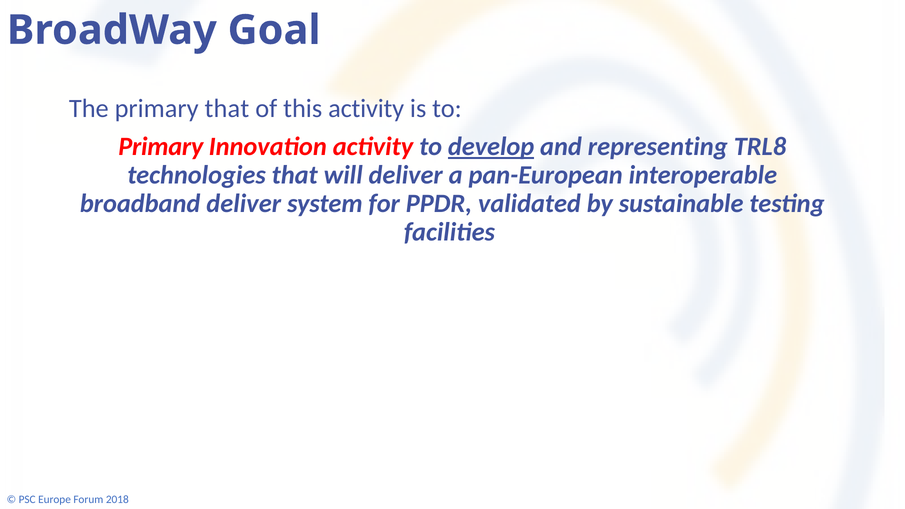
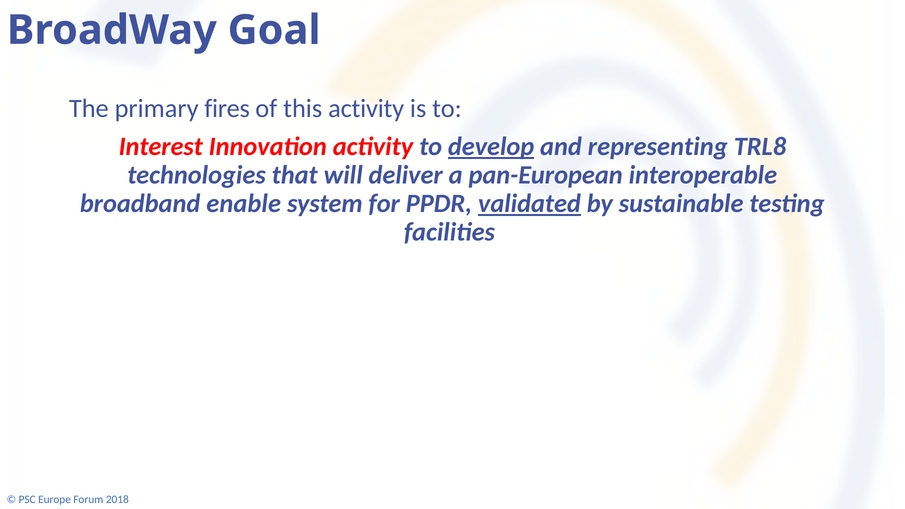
primary that: that -> fires (227, 109)
Primary: Primary -> Interest (161, 147)
broadband deliver: deliver -> enable (244, 204)
validated underline: none -> present (529, 204)
